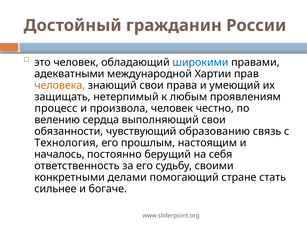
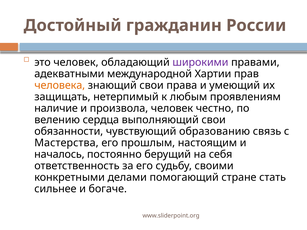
широкими colour: blue -> purple (200, 62)
процесс: процесс -> наличие (56, 108)
Технология: Технология -> Мастерства (66, 143)
